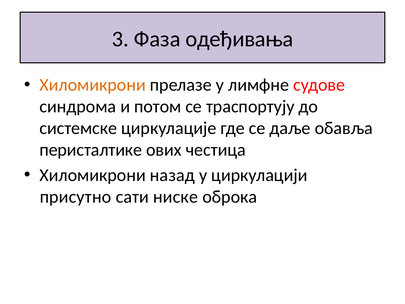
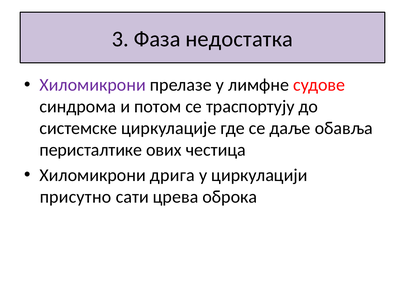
одеђивања: одеђивања -> недостатка (239, 39)
Хиломикрони colour: orange -> purple (93, 85)
назад: назад -> дрига (172, 175)
ниске: ниске -> црева (176, 197)
